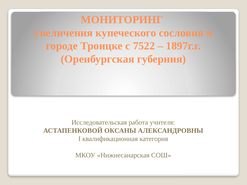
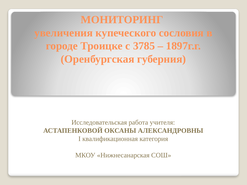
7522: 7522 -> 3785 (144, 46)
